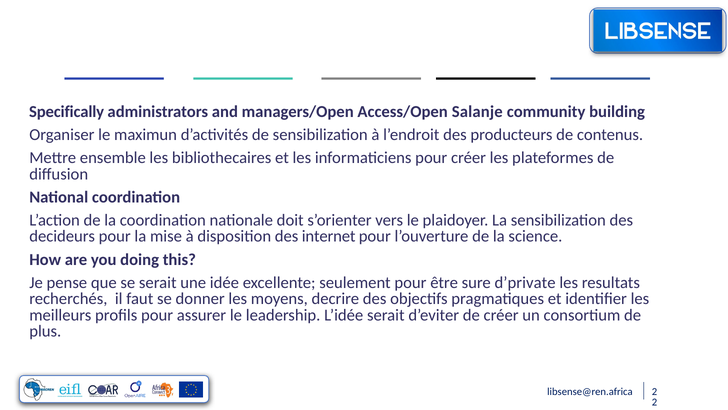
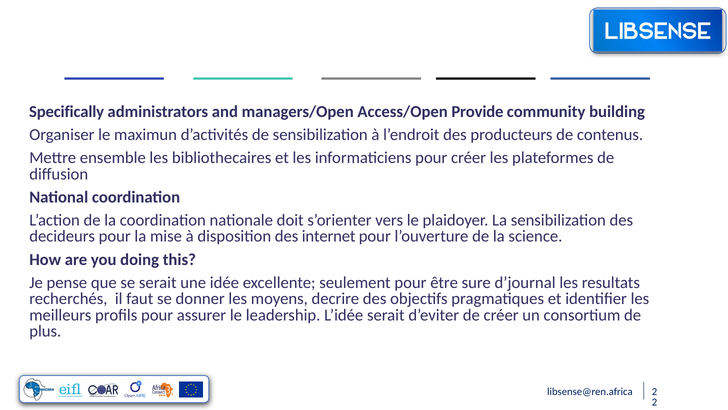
Salanje: Salanje -> Provide (477, 112)
d’private: d’private -> d’journal (525, 282)
